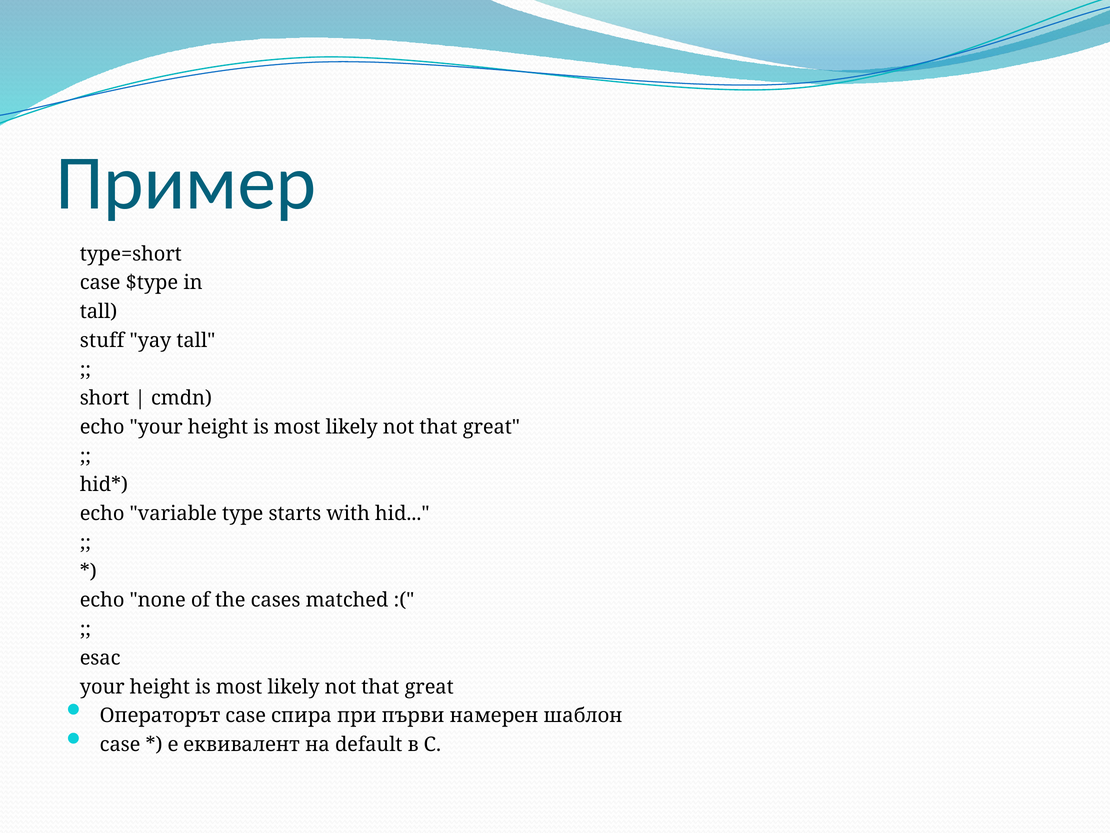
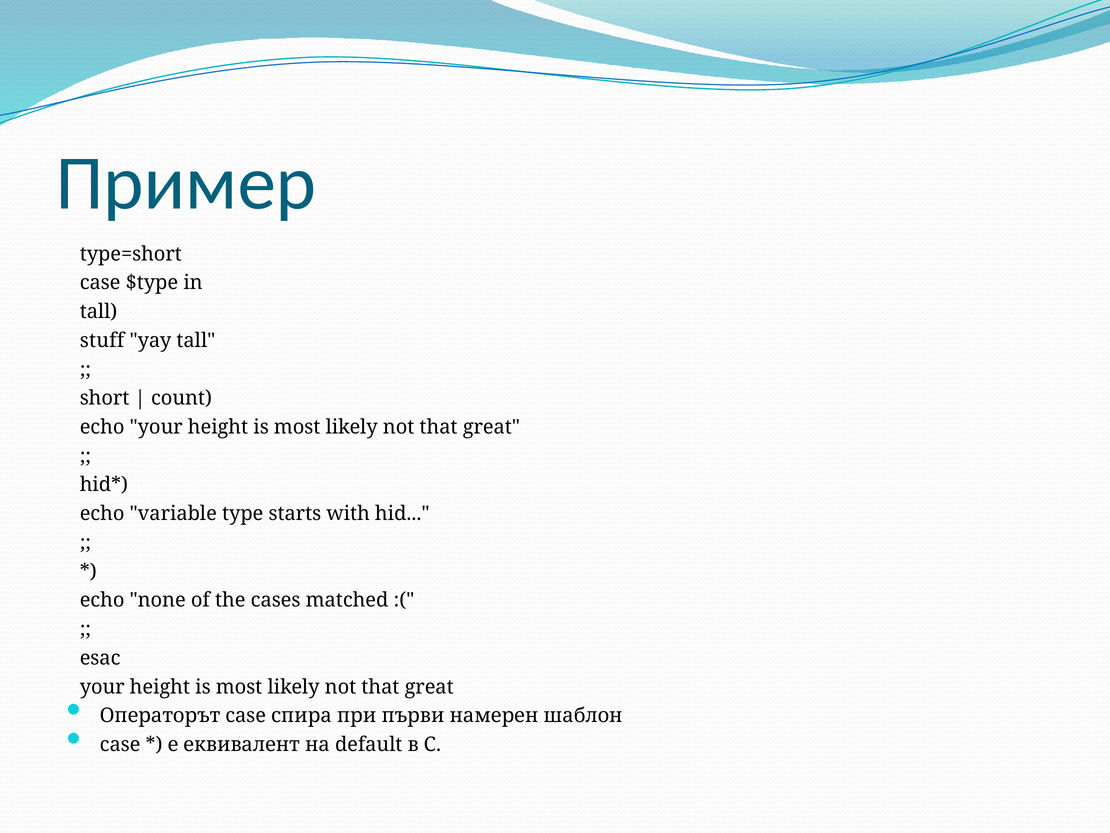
cmdn: cmdn -> count (181, 398)
